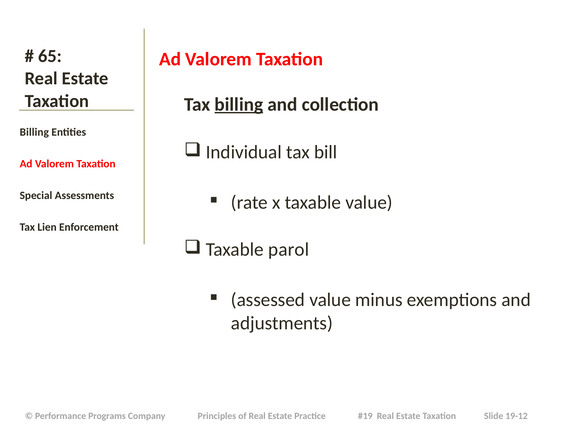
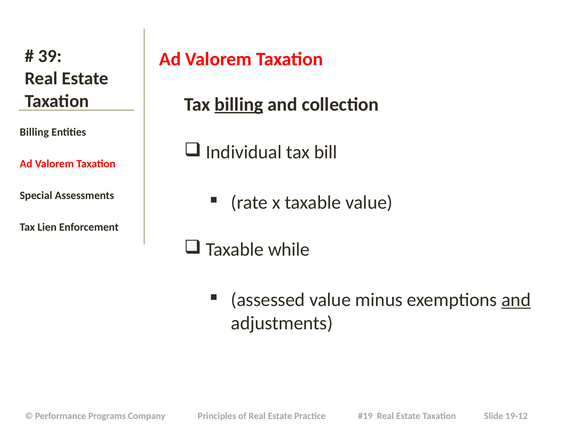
65: 65 -> 39 (50, 56)
parol: parol -> while (289, 250)
and underline: none -> present (516, 300)
